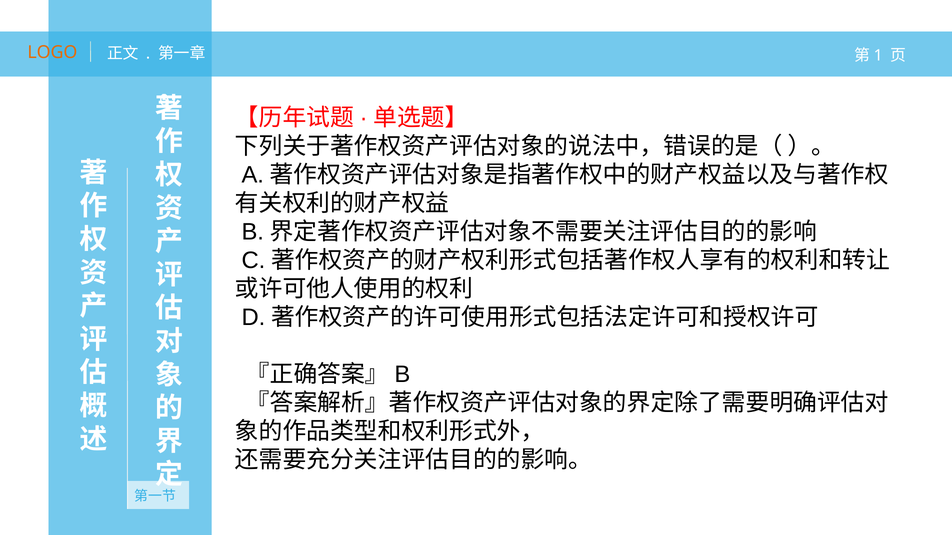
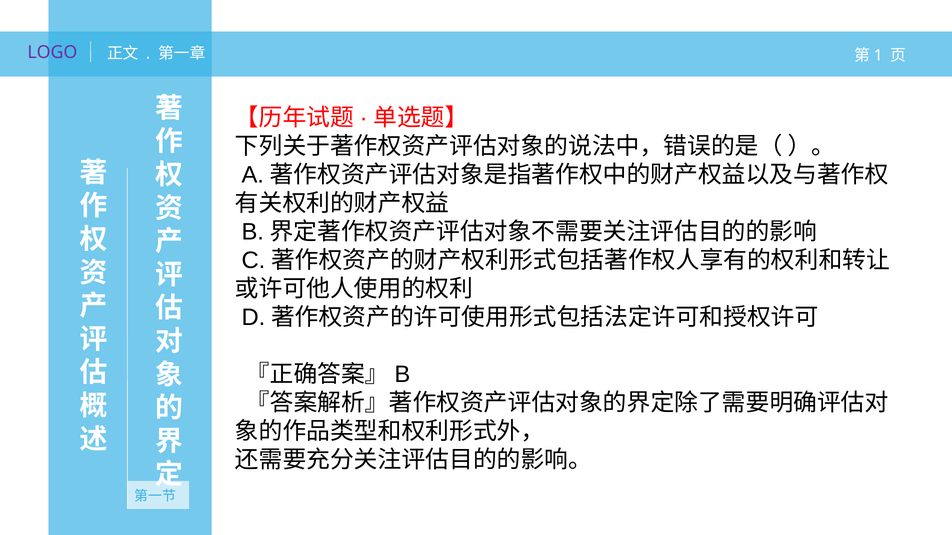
LOGO colour: orange -> purple (52, 53)
